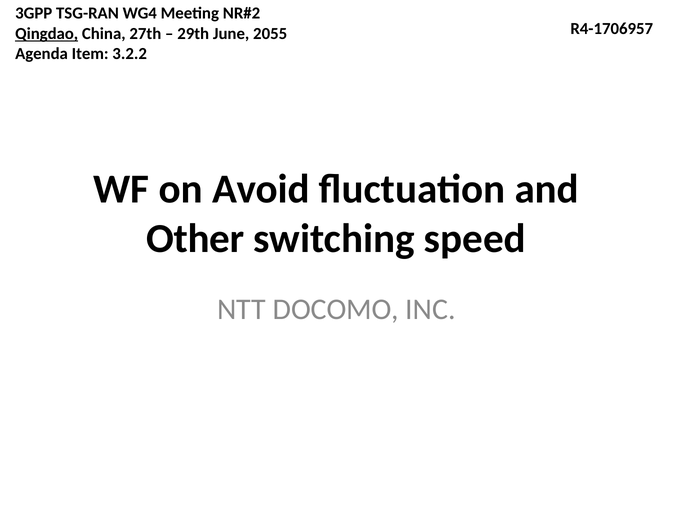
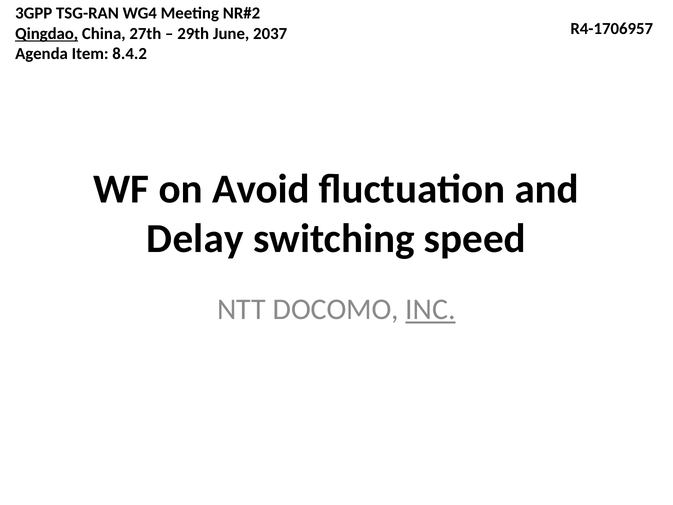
2055: 2055 -> 2037 (270, 34)
3.2.2: 3.2.2 -> 8.4.2 (130, 54)
Other: Other -> Delay (195, 238)
INC underline: none -> present (430, 309)
